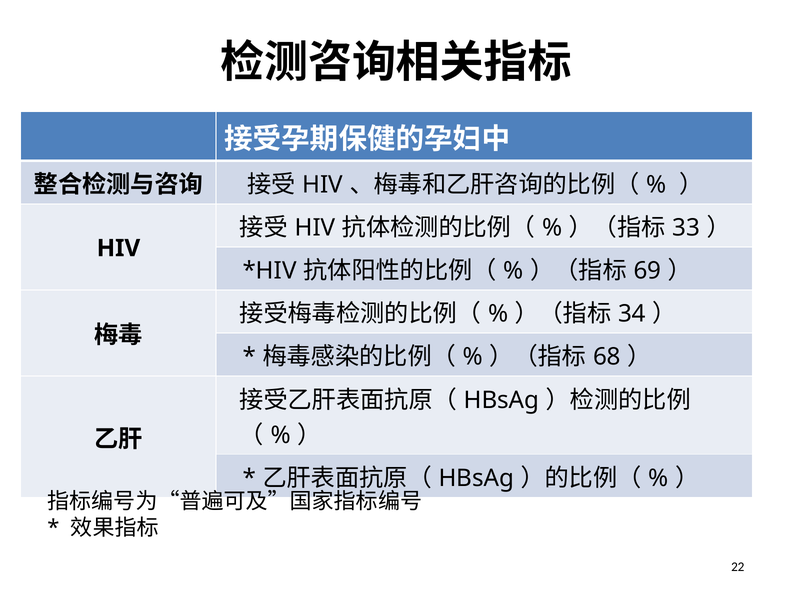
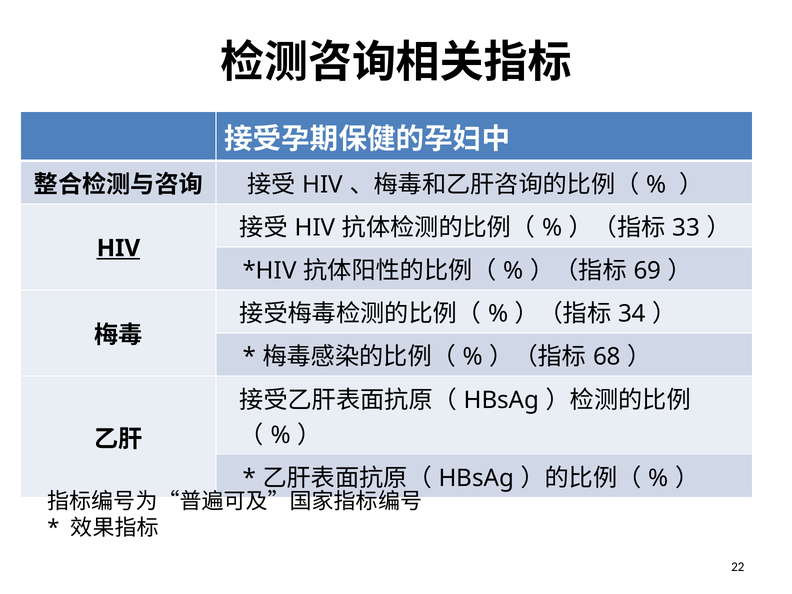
HIV underline: none -> present (118, 248)
